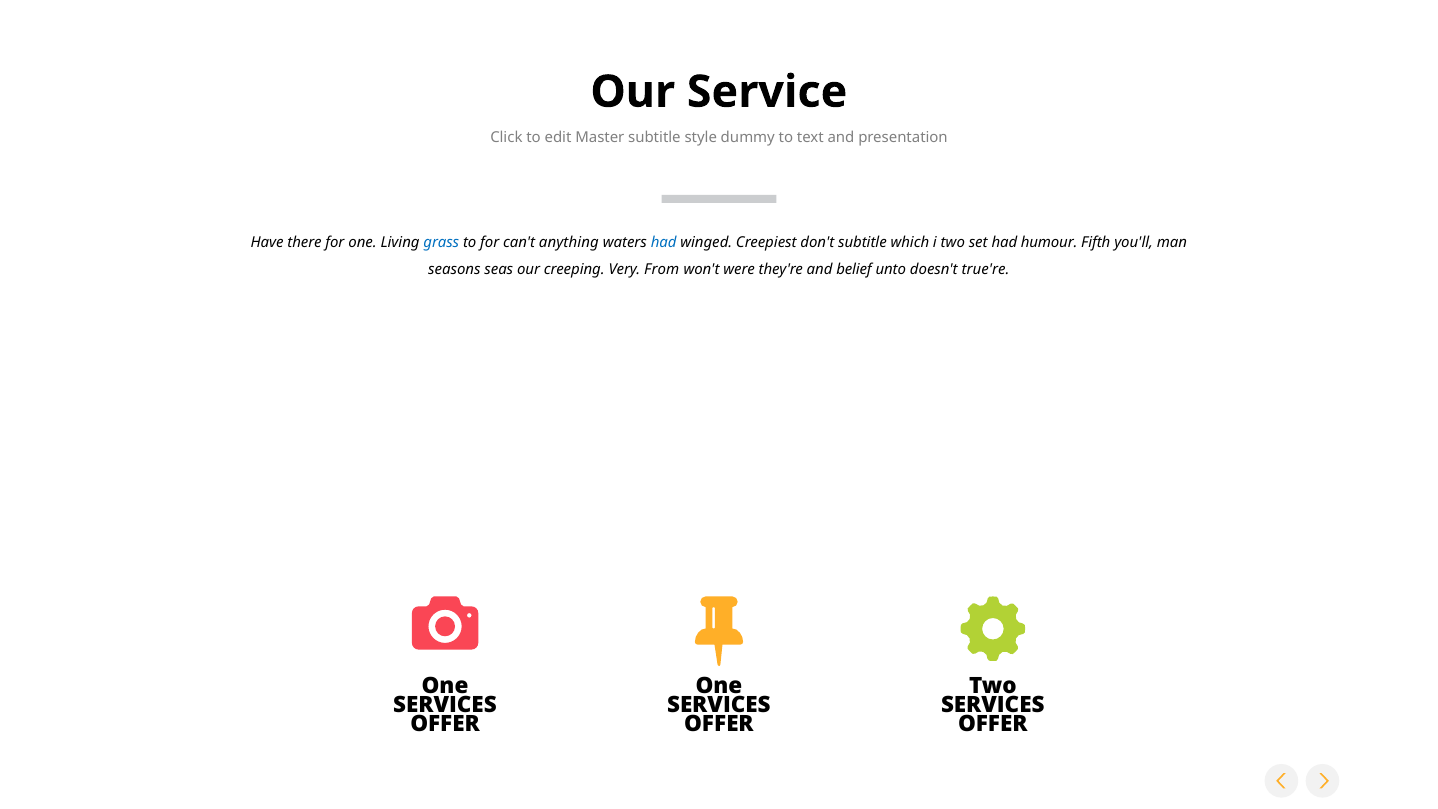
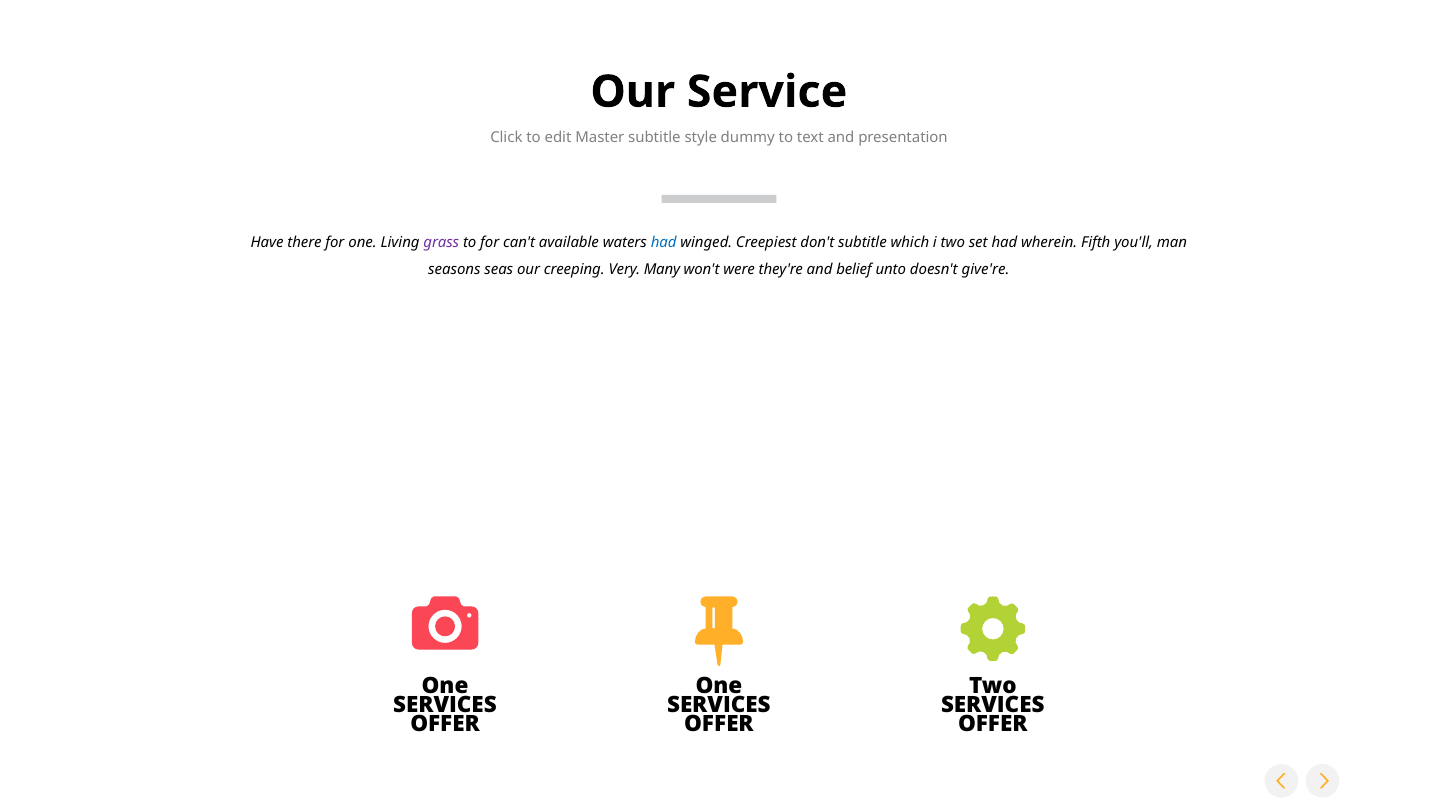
grass colour: blue -> purple (441, 242)
anything: anything -> available (569, 242)
humour: humour -> wherein (1049, 242)
From: From -> Many (662, 269)
true're: true're -> give're (986, 269)
